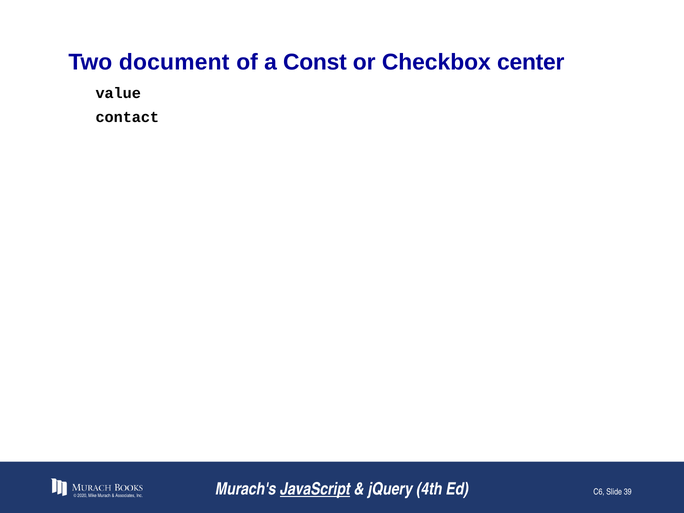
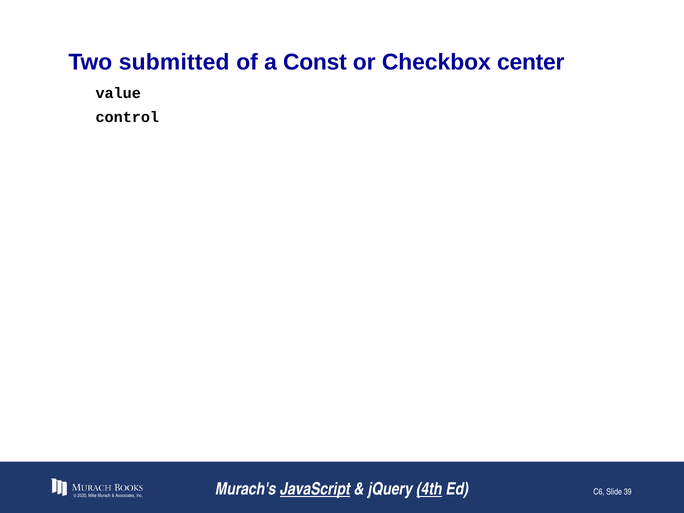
document: document -> submitted (174, 62)
contact: contact -> control (127, 117)
4th underline: none -> present (429, 489)
